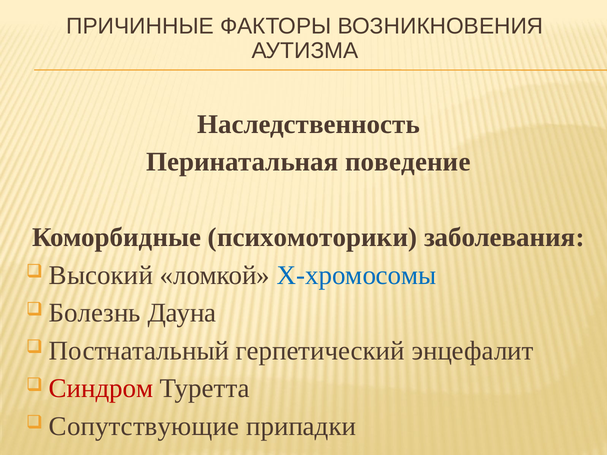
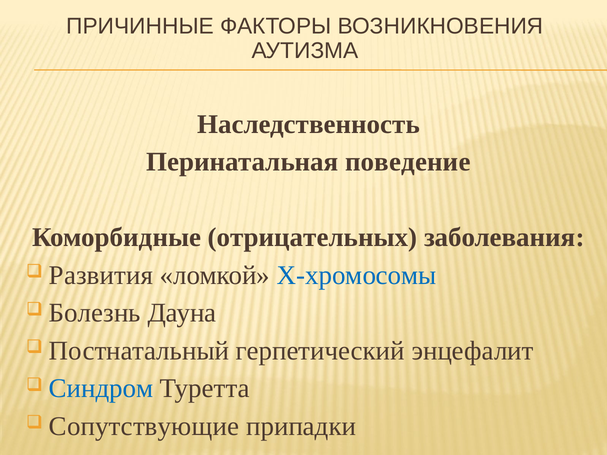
психомоторики: психомоторики -> отрицательных (313, 238)
Высокий: Высокий -> Развития (101, 275)
Синдром colour: red -> blue (101, 389)
